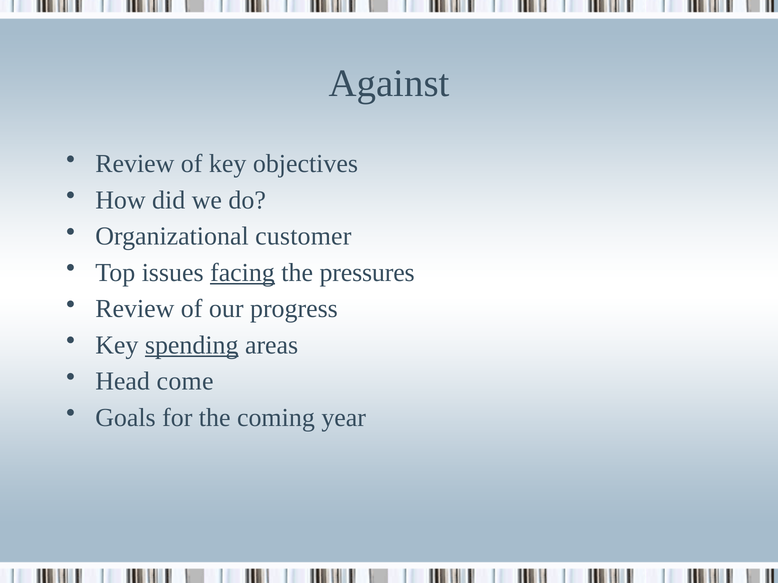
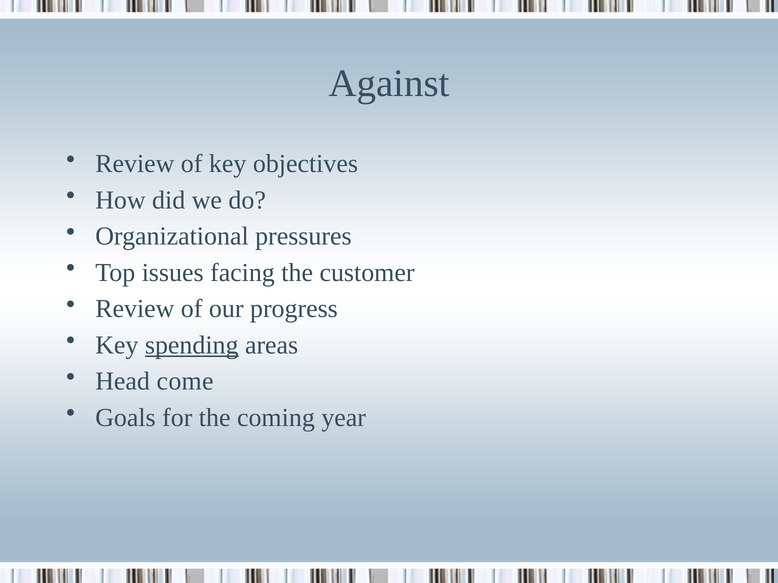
customer: customer -> pressures (303, 237)
facing underline: present -> none (242, 273)
pressures: pressures -> customer (367, 273)
